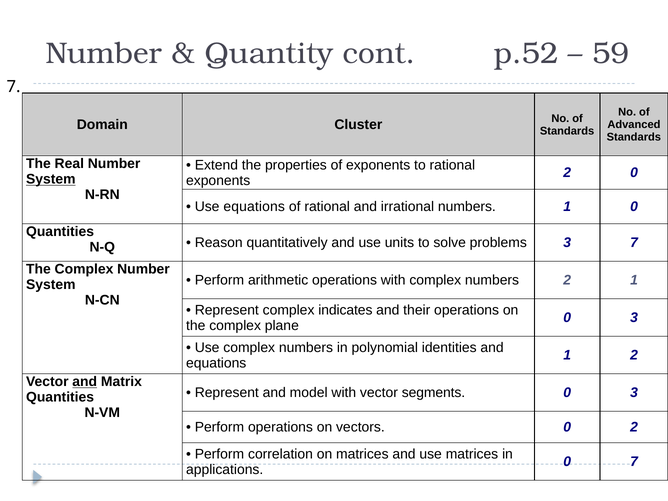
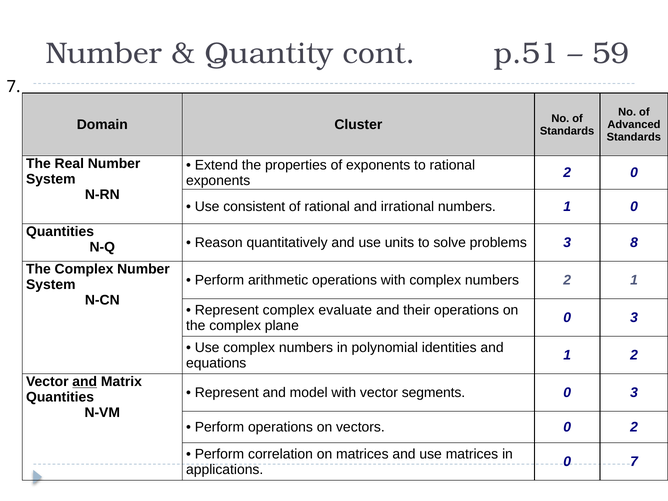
p.52: p.52 -> p.51 (526, 53)
System underline: present -> none (51, 179)
Use equations: equations -> consistent (254, 207)
3 7: 7 -> 8 (634, 243)
indicates: indicates -> evaluate (345, 310)
